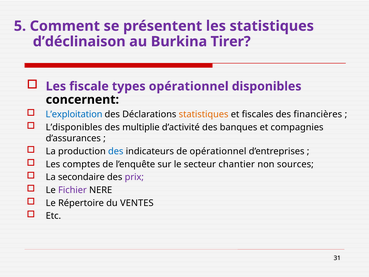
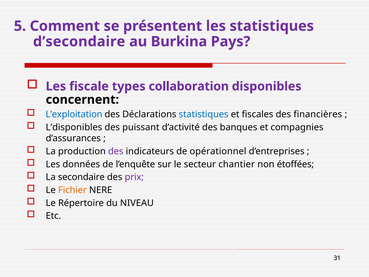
d’déclinaison: d’déclinaison -> d’secondaire (79, 42)
Tirer: Tirer -> Pays (231, 42)
types opérationnel: opérationnel -> collaboration (189, 86)
statistiques colour: orange -> blue (204, 114)
multiplie: multiplie -> puissant (141, 127)
des colour: blue -> purple (116, 151)
comptes: comptes -> données (81, 164)
sources: sources -> étoffées (295, 164)
Fichier colour: purple -> orange (72, 190)
VENTES: VENTES -> NIVEAU (137, 203)
